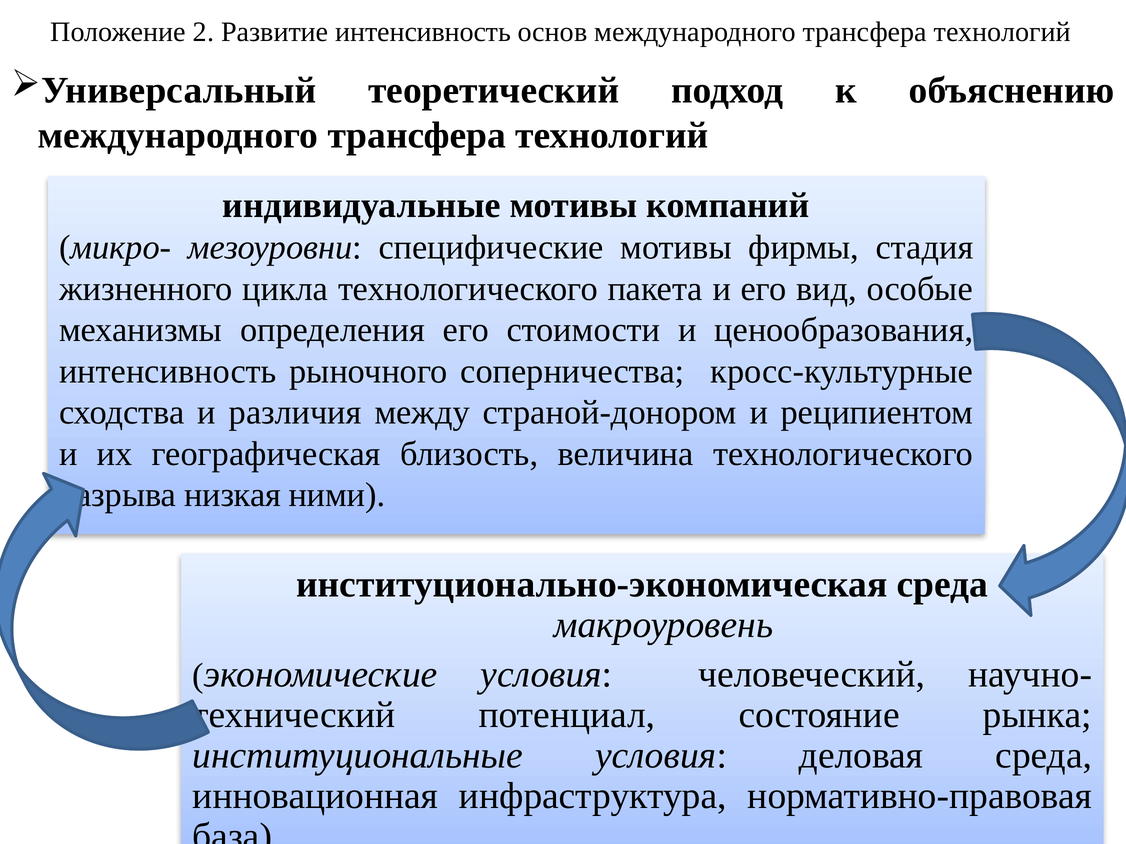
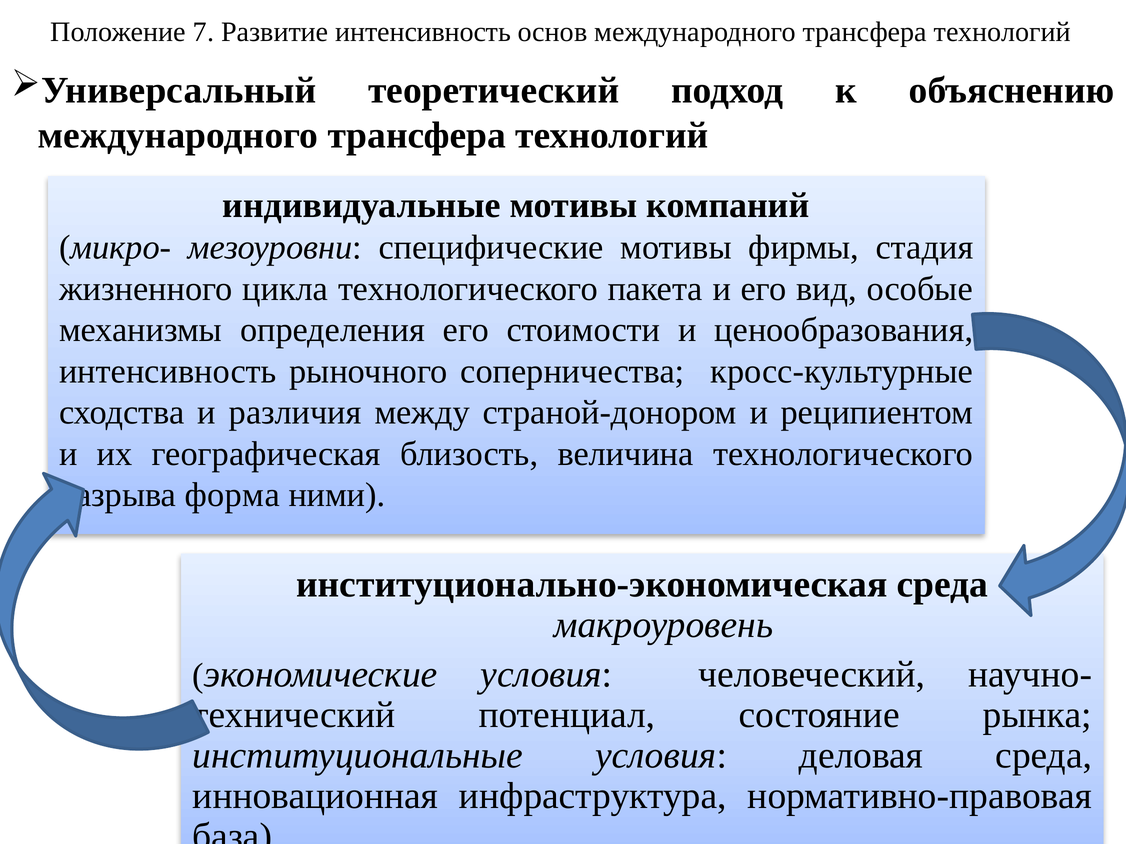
2: 2 -> 7 (204, 32)
низкая: низкая -> форма (232, 495)
